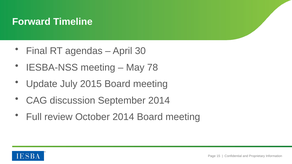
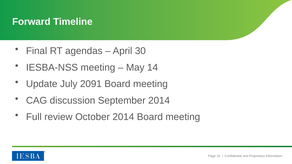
78: 78 -> 14 (153, 68)
2015: 2015 -> 2091 (91, 84)
